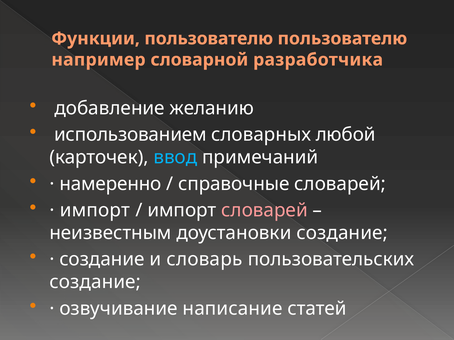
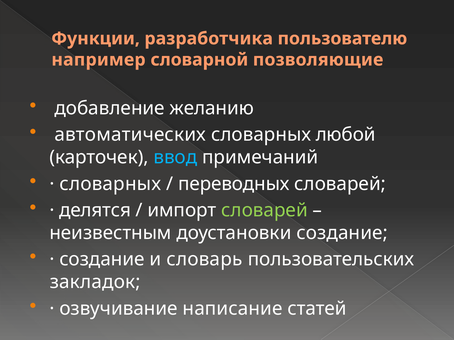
Функции пользователю: пользователю -> разработчика (209, 39)
разработчика: разработчика -> позволяющие (318, 60)
использованием: использованием -> автоматических (130, 135)
намеренно: намеренно -> словарных (110, 184)
справочные: справочные -> переводных (234, 184)
импорт: импорт -> делятся (95, 211)
словарей colour: pink -> light green (265, 211)
создание: создание -> закладок (95, 282)
